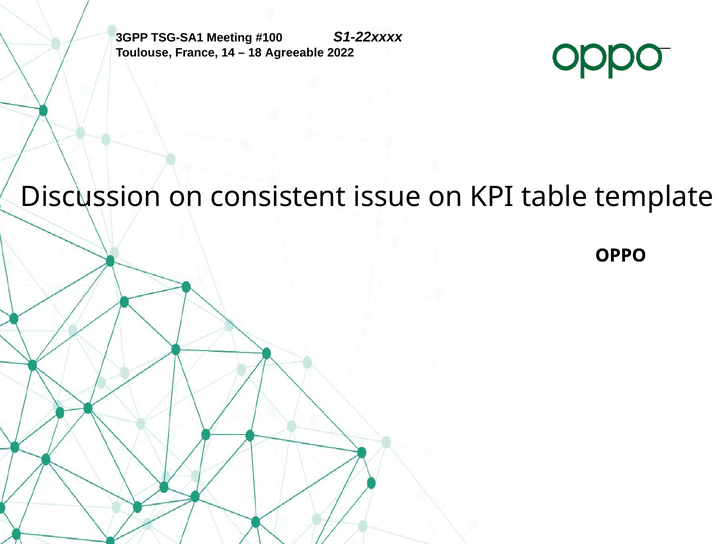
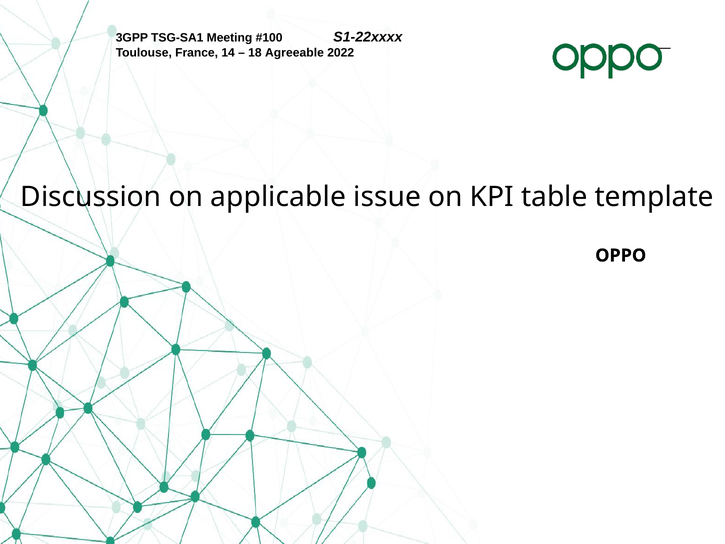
consistent: consistent -> applicable (278, 197)
